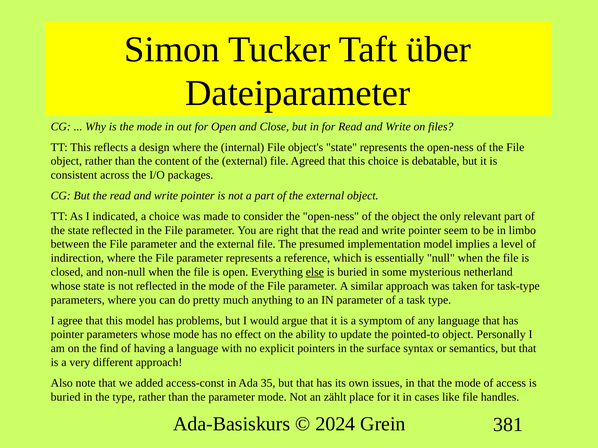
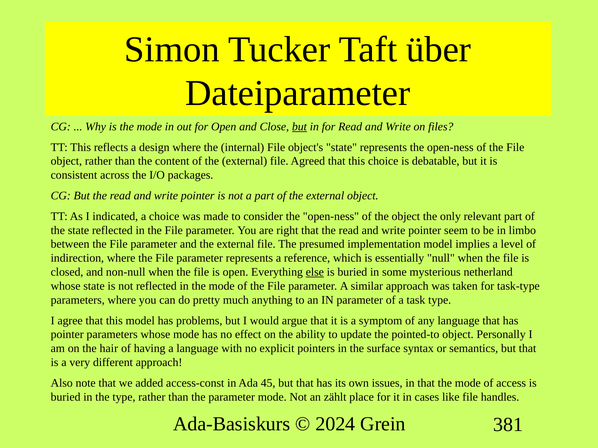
but underline: none -> present (299, 127)
find: find -> hair (109, 349)
35: 35 -> 45 (268, 383)
